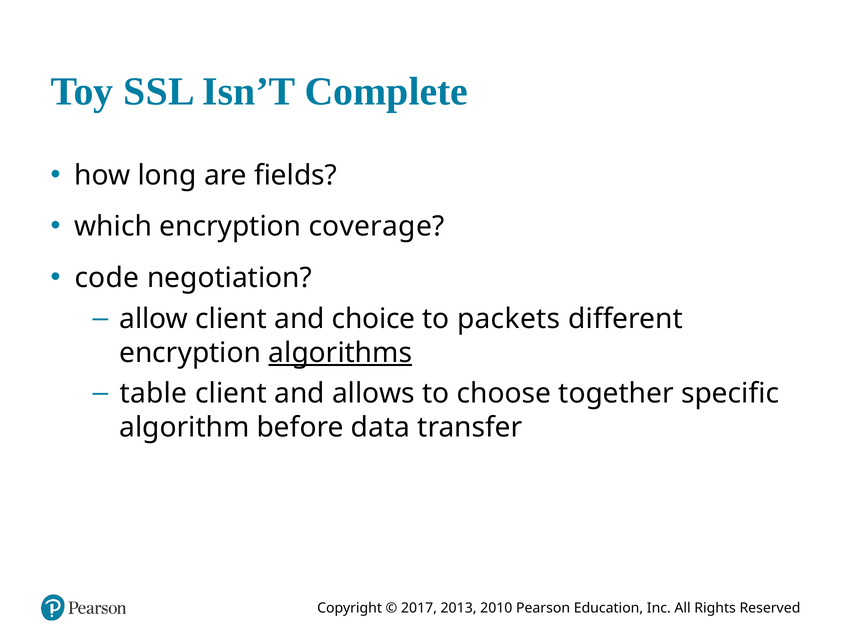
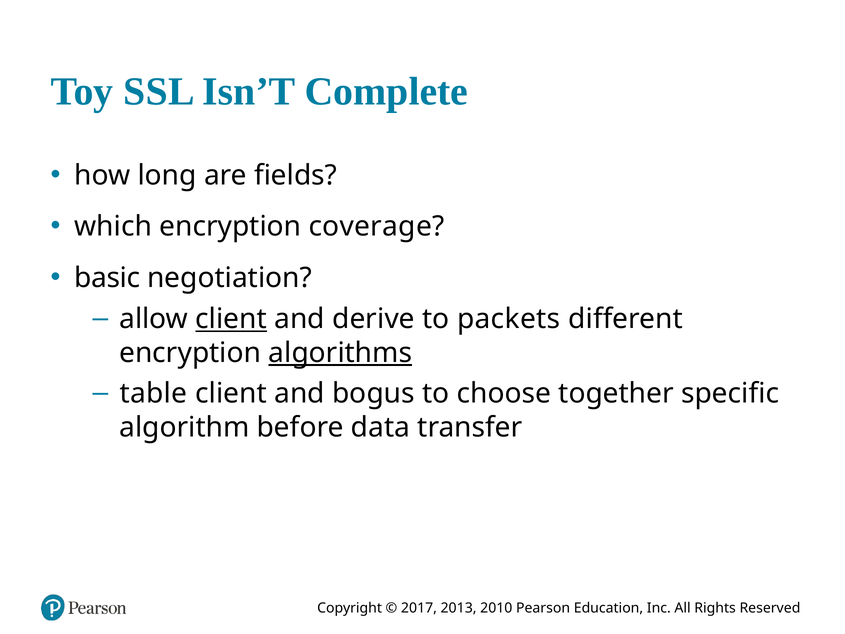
code: code -> basic (107, 278)
client underline: none -> present (231, 319)
choice: choice -> derive (373, 319)
allows: allows -> bogus (373, 394)
